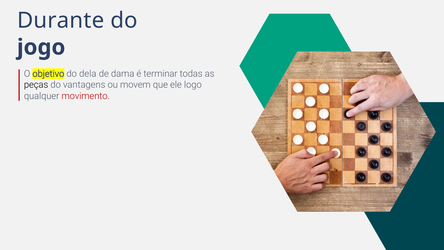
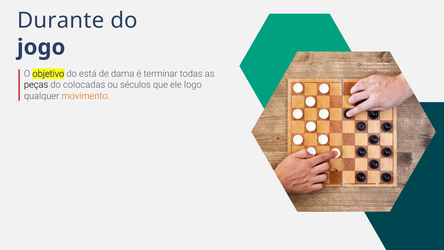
dela: dela -> está (88, 74)
vantagens: vantagens -> colocadas (84, 85)
movem: movem -> séculos (135, 85)
movimento colour: red -> orange (86, 96)
